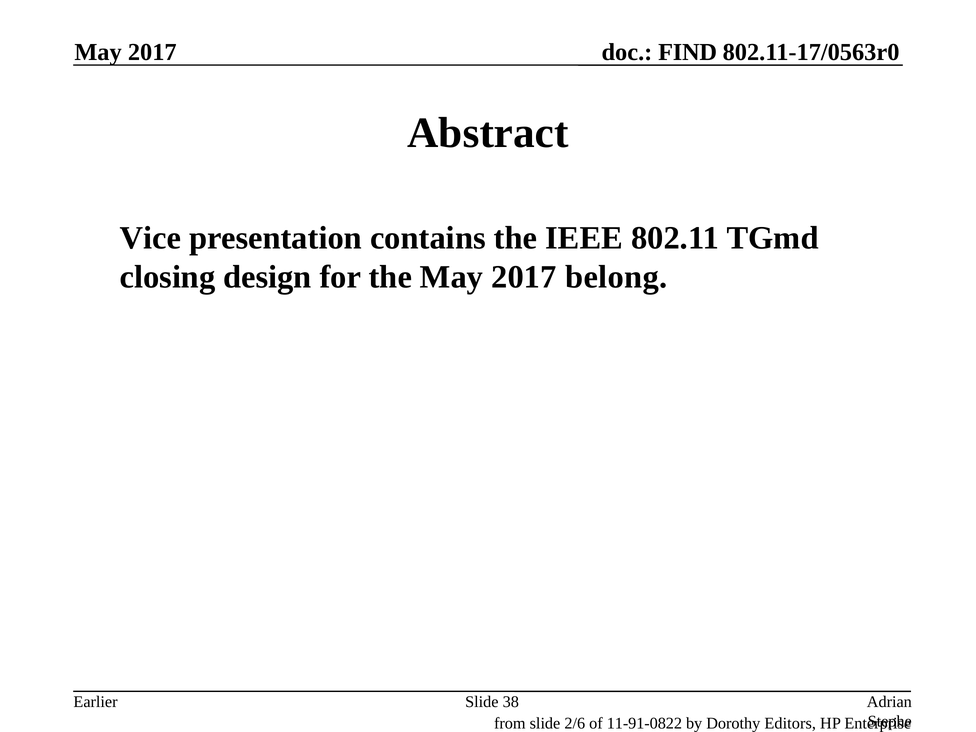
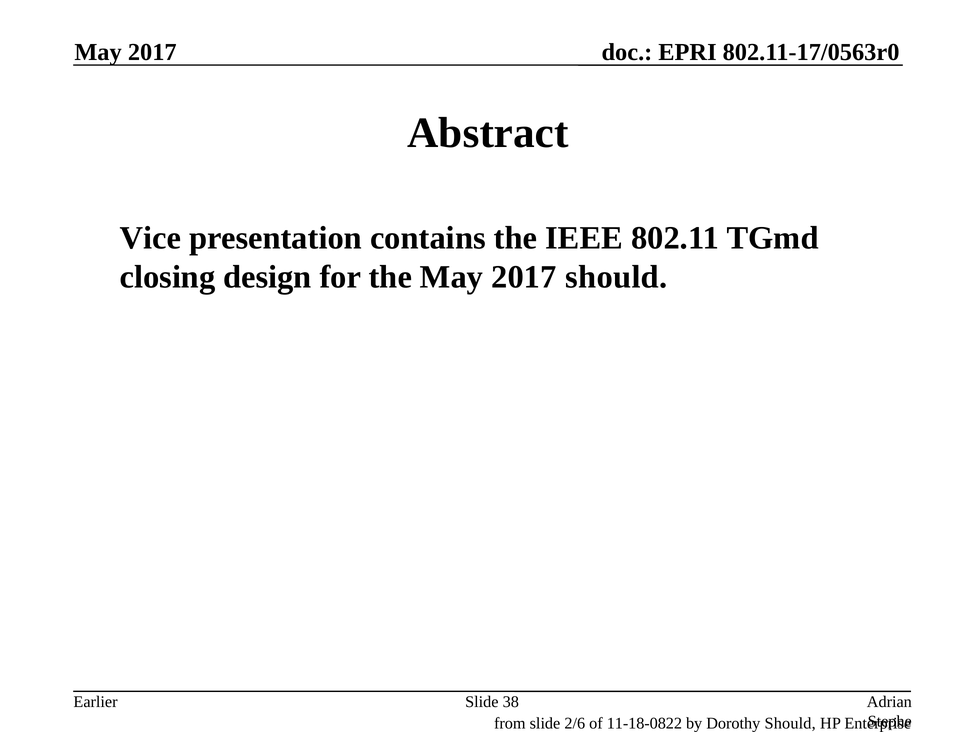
FIND: FIND -> EPRI (687, 52)
2017 belong: belong -> should (616, 277)
11-91-0822: 11-91-0822 -> 11-18-0822 (644, 723)
Dorothy Editors: Editors -> Should (790, 723)
